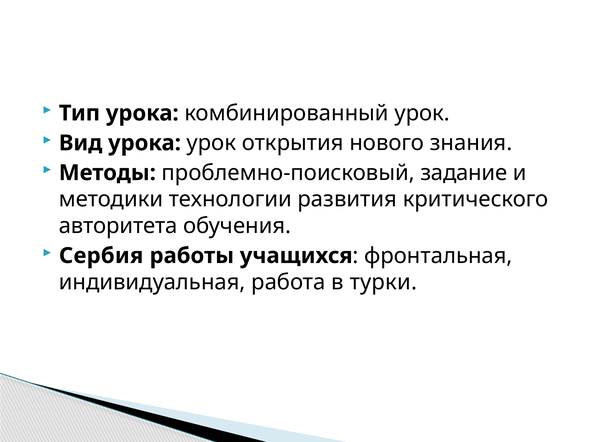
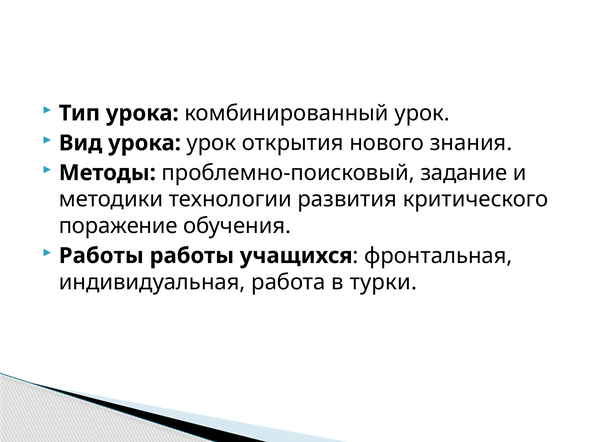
авторитета: авторитета -> поражение (118, 226)
Сербия: Сербия -> Работы (101, 256)
